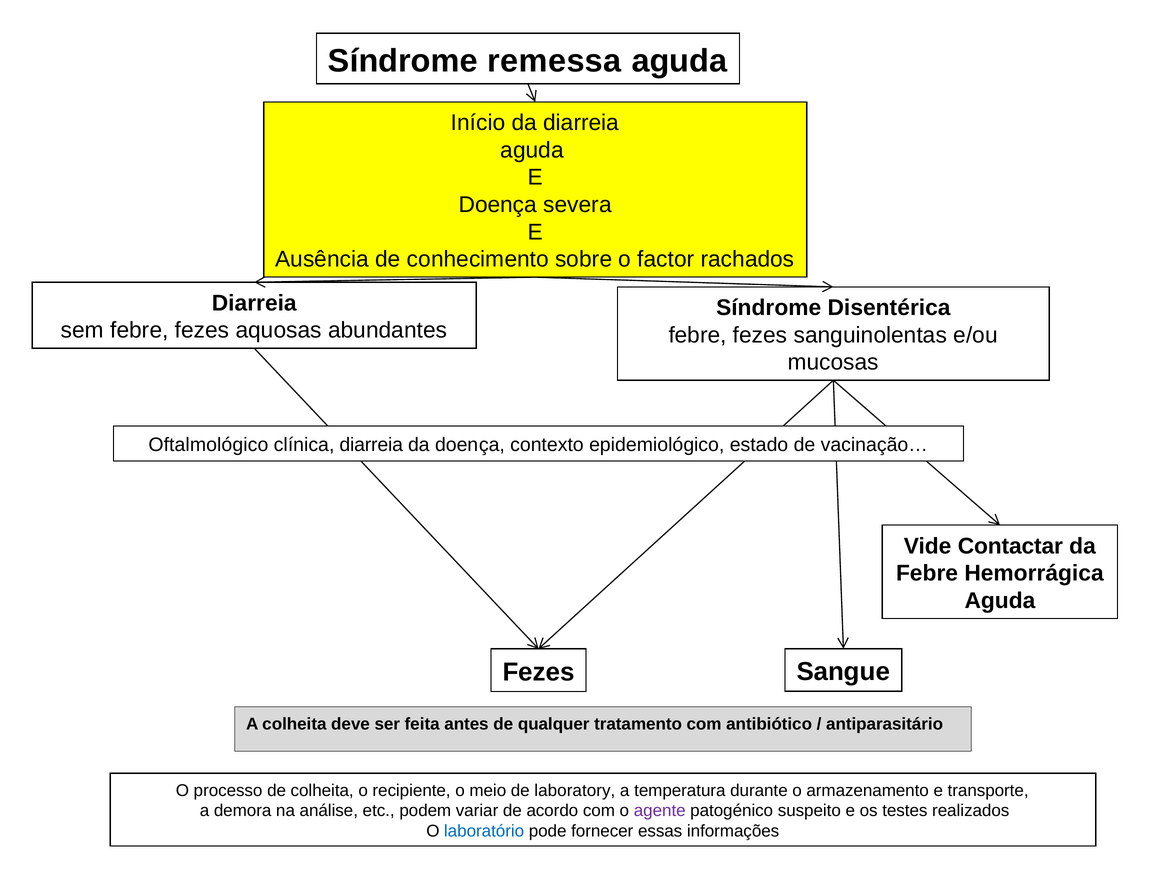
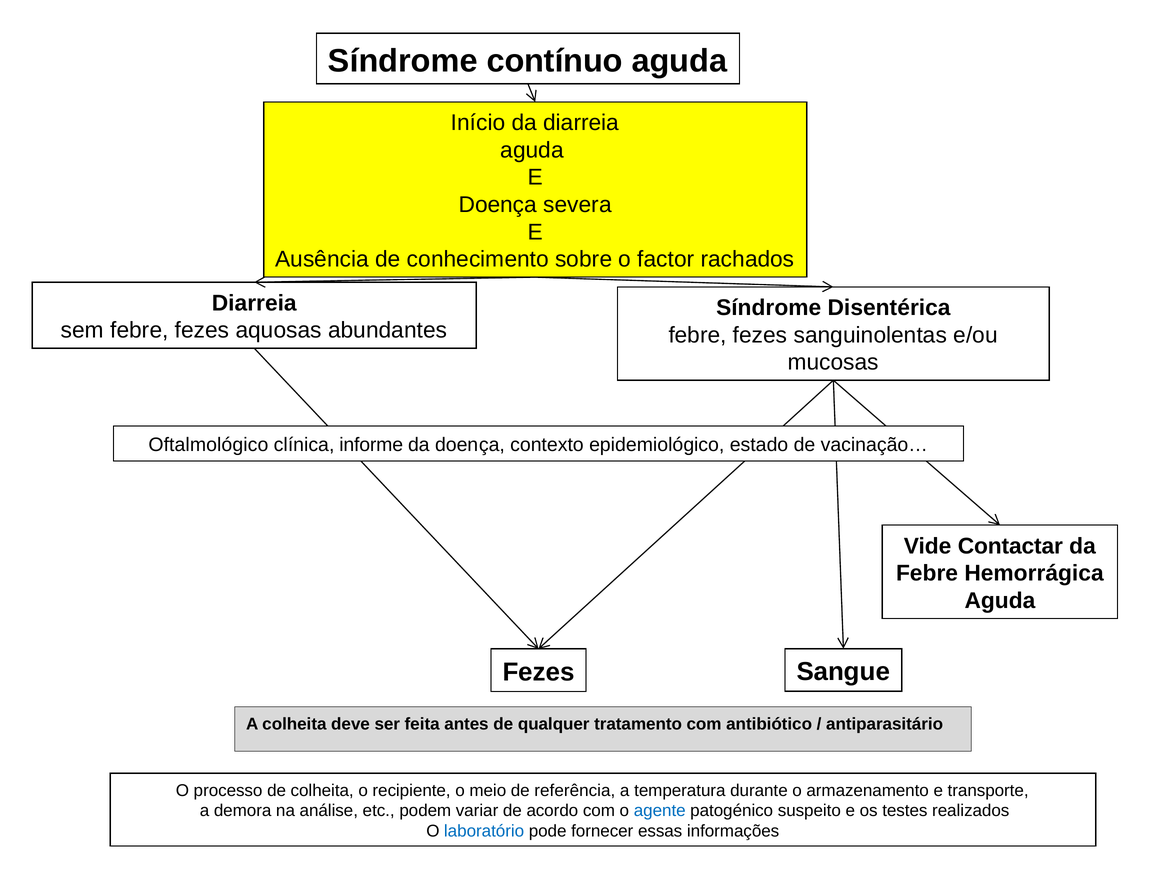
remessa: remessa -> contínuo (555, 61)
clínica diarreia: diarreia -> informe (371, 445)
laboratory: laboratory -> referência (575, 791)
agente colour: purple -> blue (660, 811)
